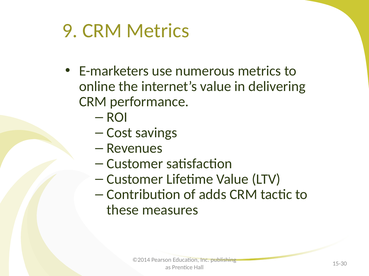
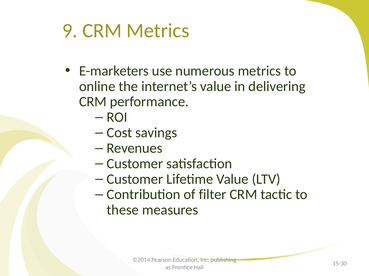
adds: adds -> filter (213, 195)
